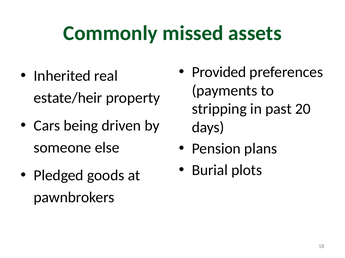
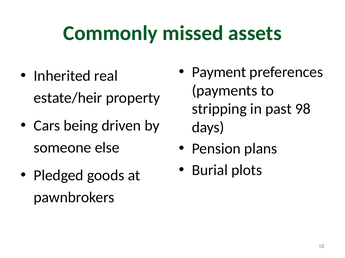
Provided: Provided -> Payment (219, 72)
20: 20 -> 98 (303, 109)
